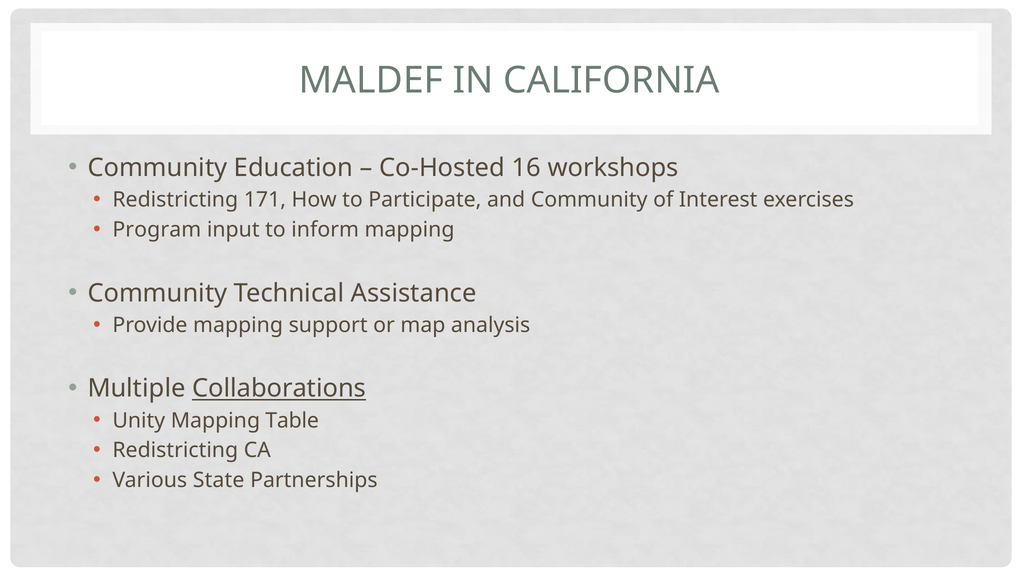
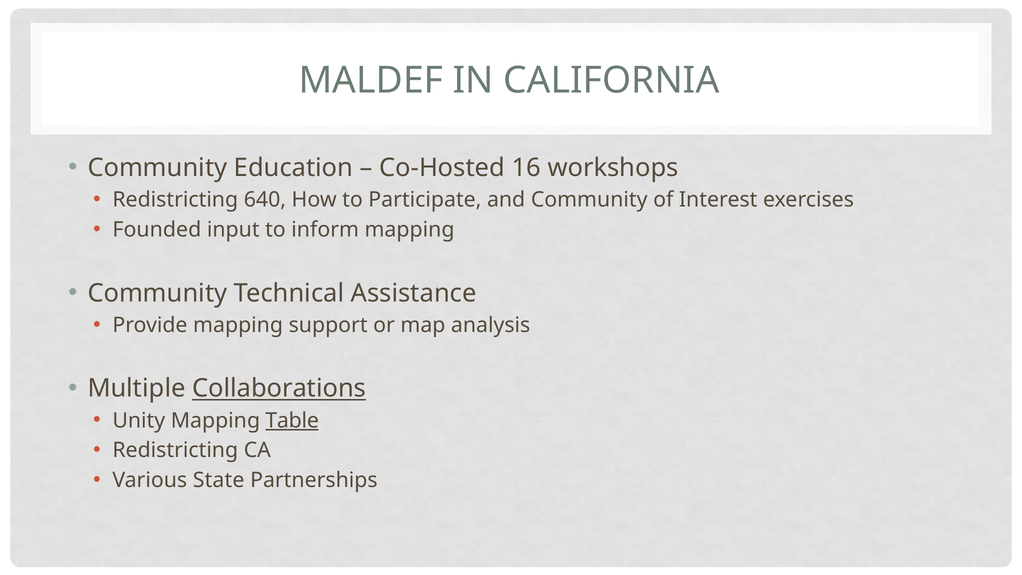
171: 171 -> 640 (265, 200)
Program: Program -> Founded (157, 230)
Table underline: none -> present (292, 421)
